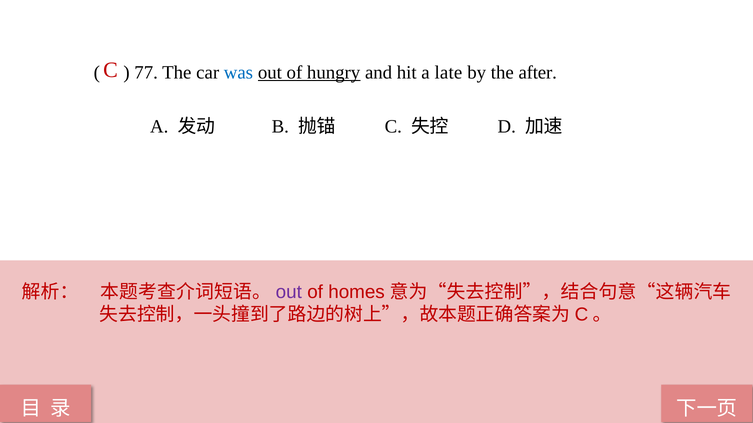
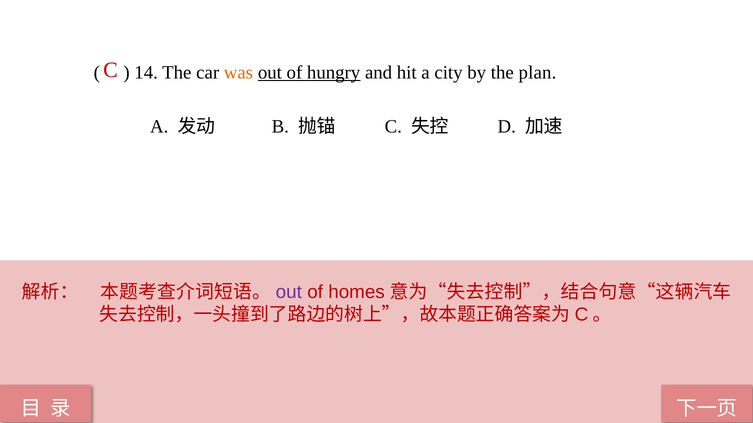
77: 77 -> 14 (146, 72)
was colour: blue -> orange (238, 72)
late: late -> city (449, 72)
after: after -> plan (538, 72)
